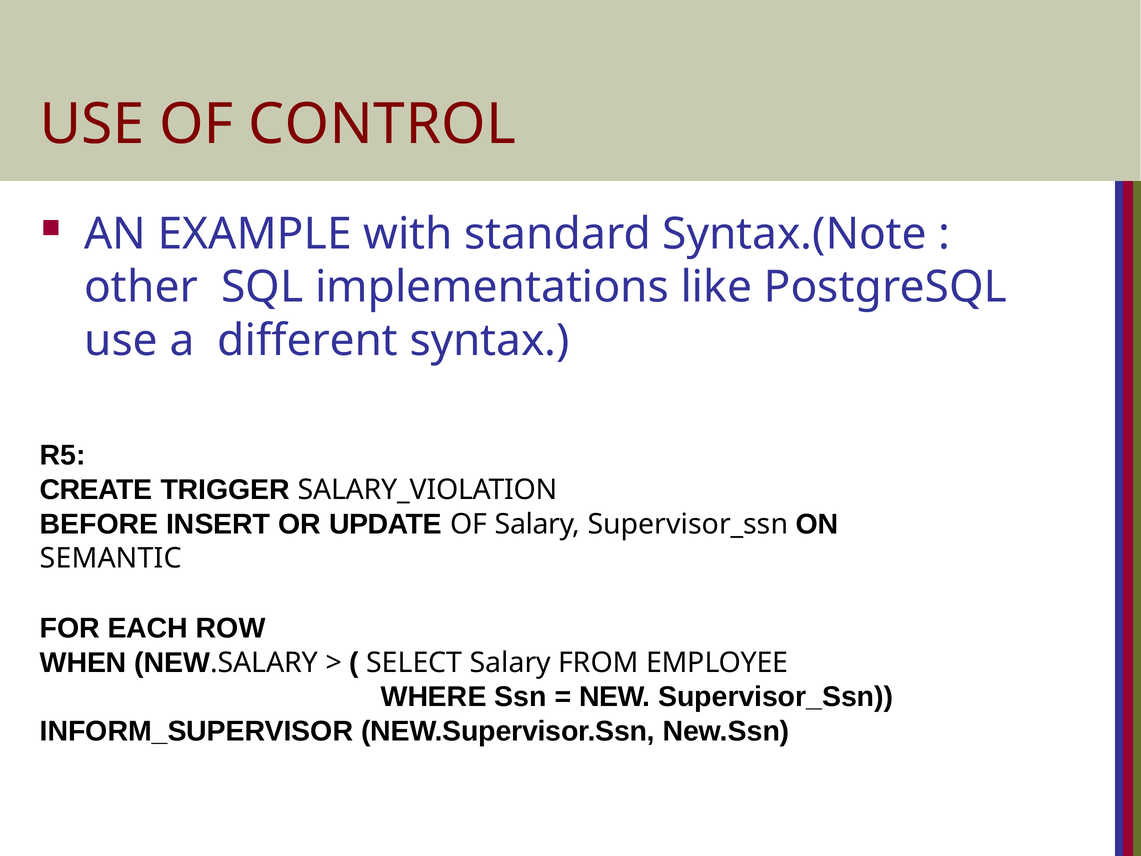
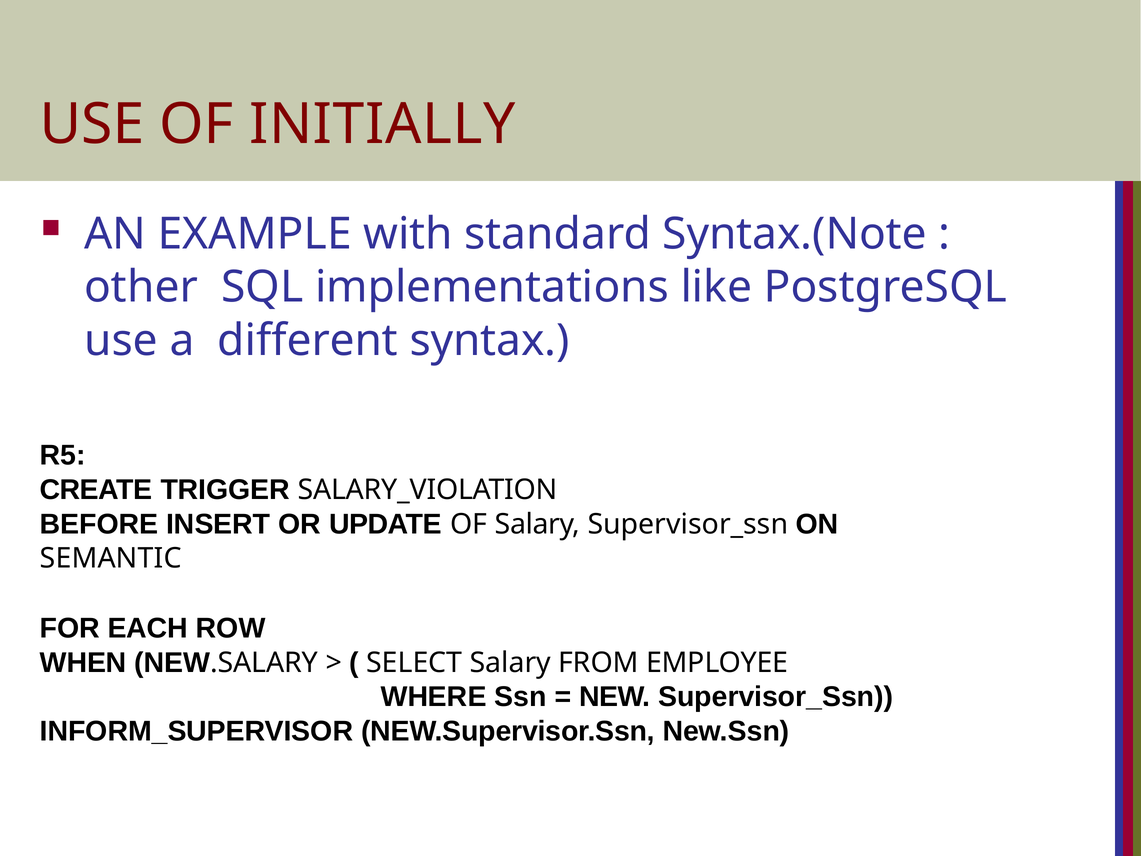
CONTROL: CONTROL -> INITIALLY (382, 124)
